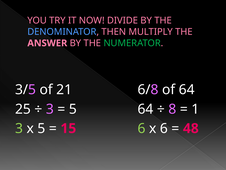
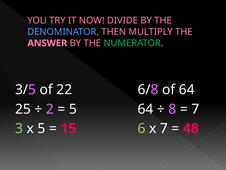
21: 21 -> 22 (64, 89)
3: 3 -> 2 (50, 109)
1: 1 -> 7 (195, 109)
x 6: 6 -> 7 (164, 128)
